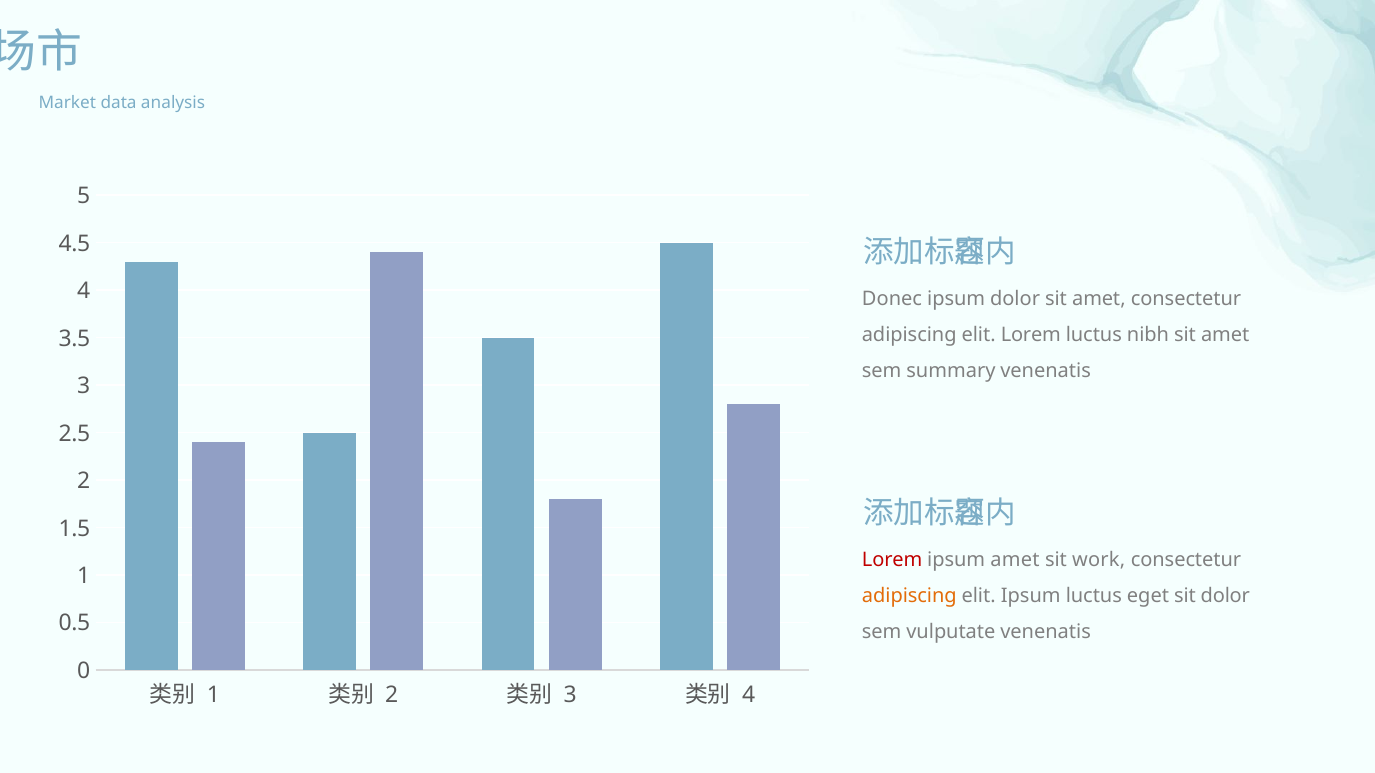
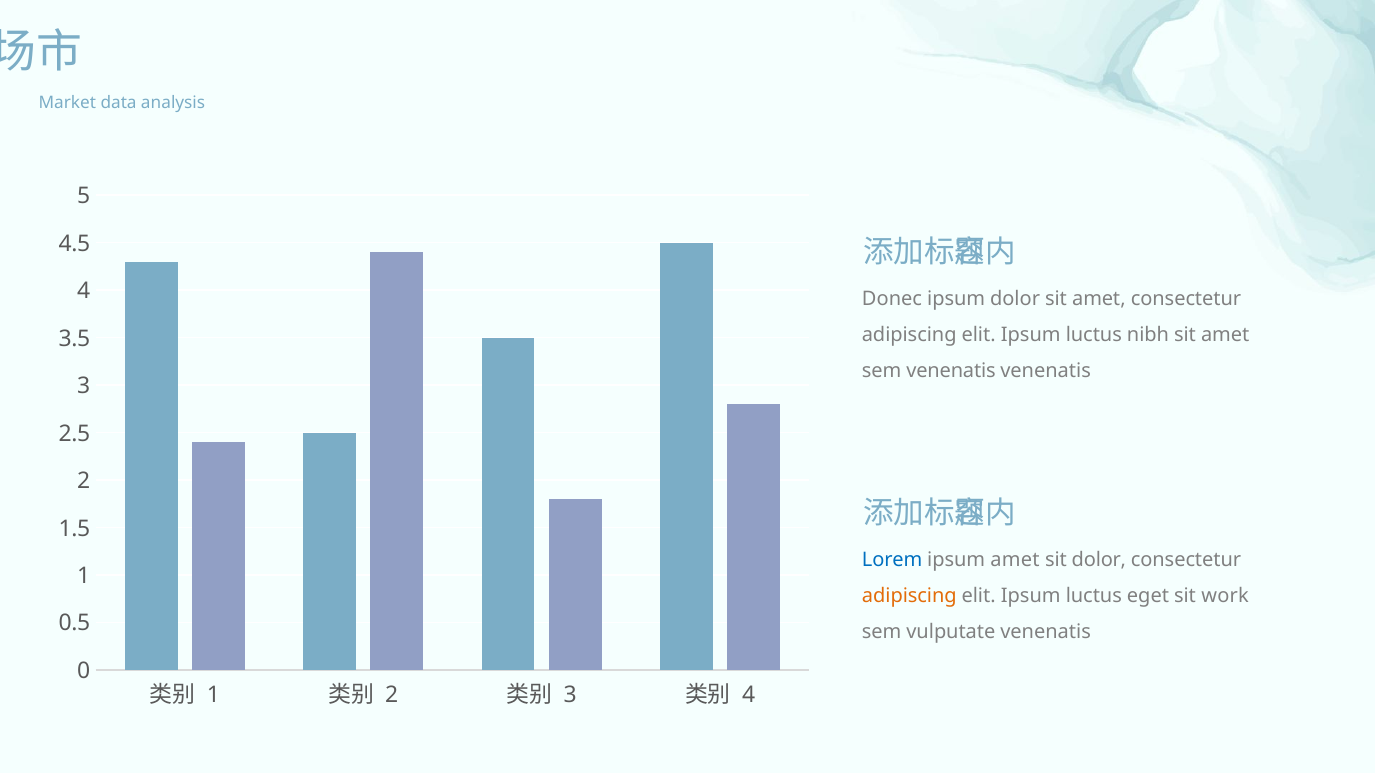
Lorem: Lorem -> Ipsum (1031, 335)
sem summary: summary -> venenatis (951, 372)
Lorem colour: red -> blue (892, 560)
sit work: work -> dolor (1099, 560)
sit dolor: dolor -> work (1225, 596)
